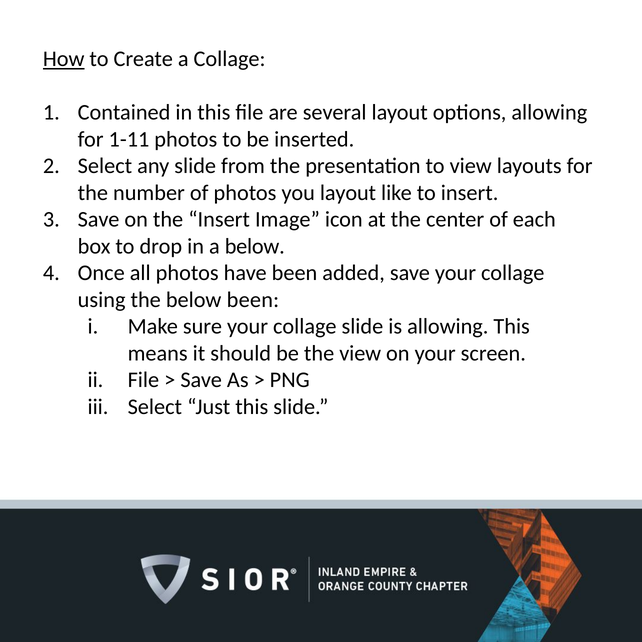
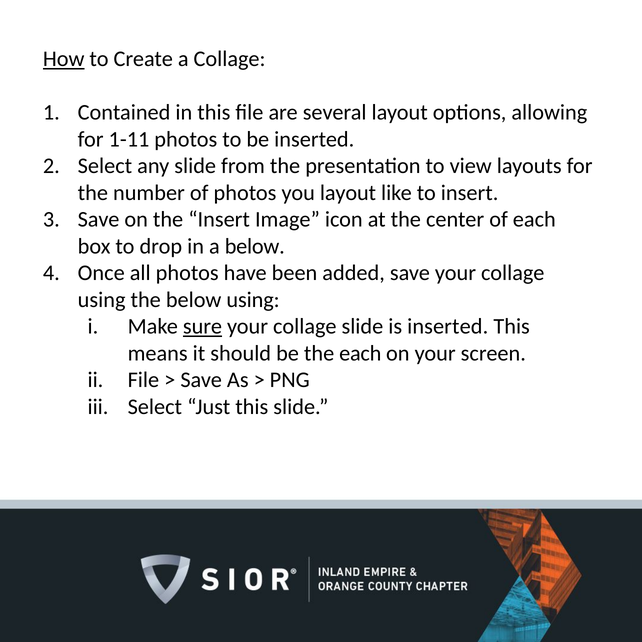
below been: been -> using (253, 300)
sure underline: none -> present (203, 327)
is allowing: allowing -> inserted (448, 327)
the view: view -> each (360, 353)
